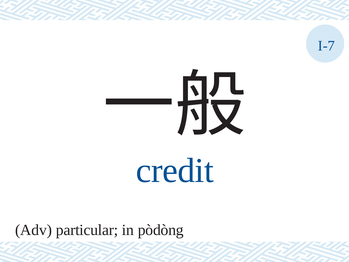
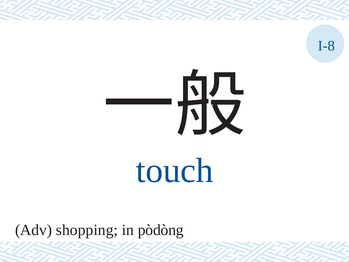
I-7: I-7 -> I-8 (326, 46)
credit: credit -> touch (175, 170)
particular: particular -> shopping (87, 230)
